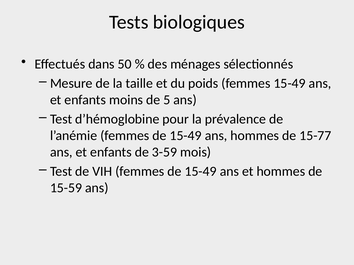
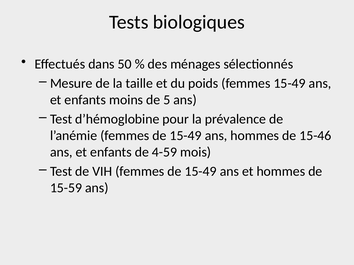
15-77: 15-77 -> 15-46 (315, 136)
3-59: 3-59 -> 4-59 (164, 152)
